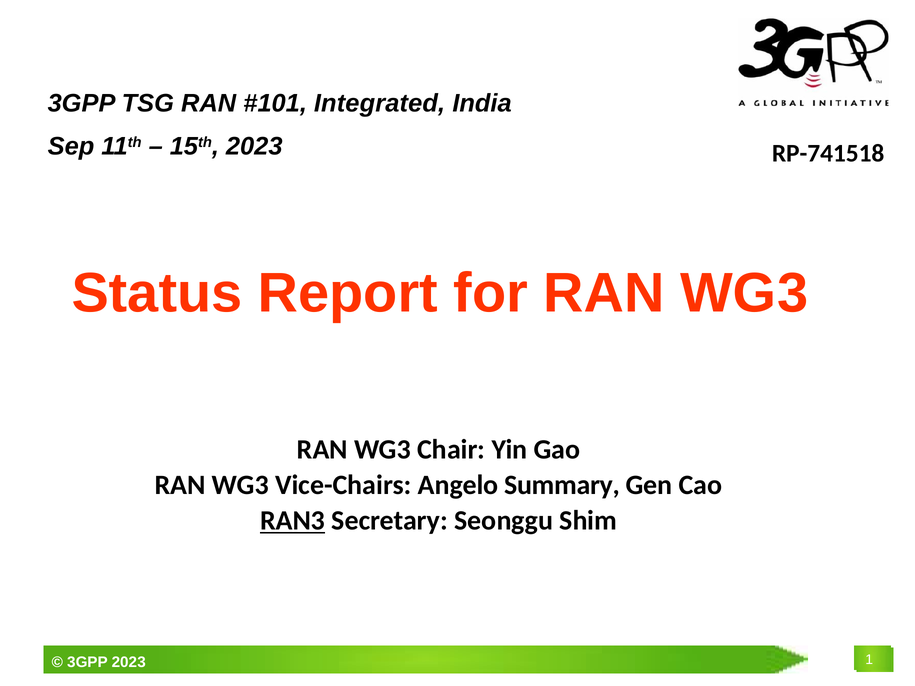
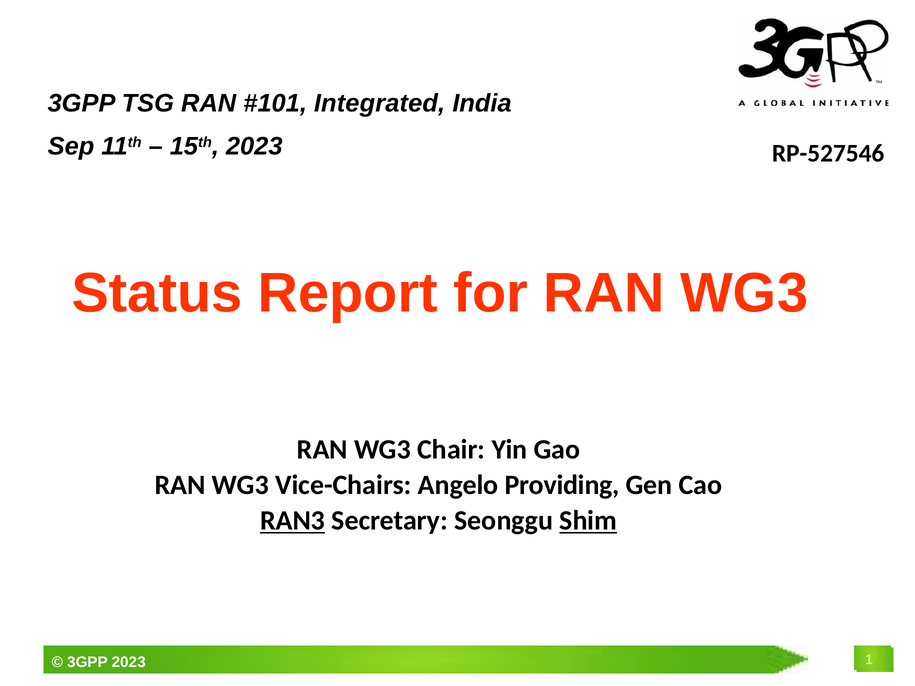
RP-741518: RP-741518 -> RP-527546 (828, 153)
Summary: Summary -> Providing (562, 485)
Shim underline: none -> present (588, 521)
